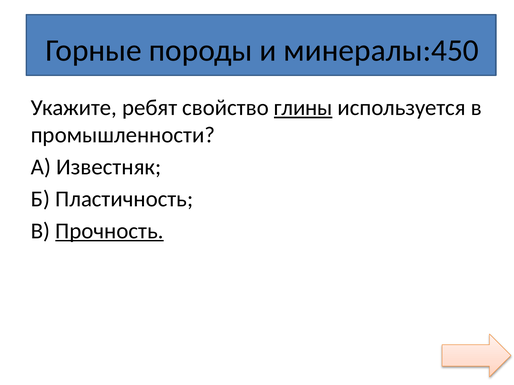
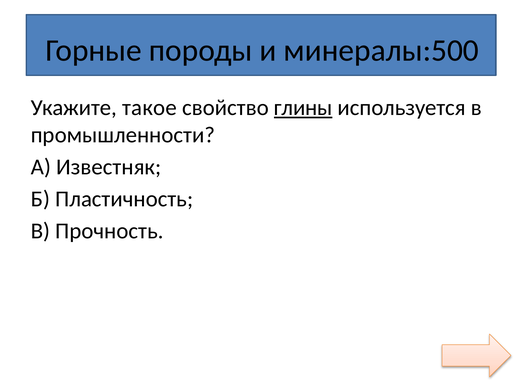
минералы:450: минералы:450 -> минералы:500 (381, 50)
ребят: ребят -> такое (150, 108)
Прочность underline: present -> none (109, 231)
